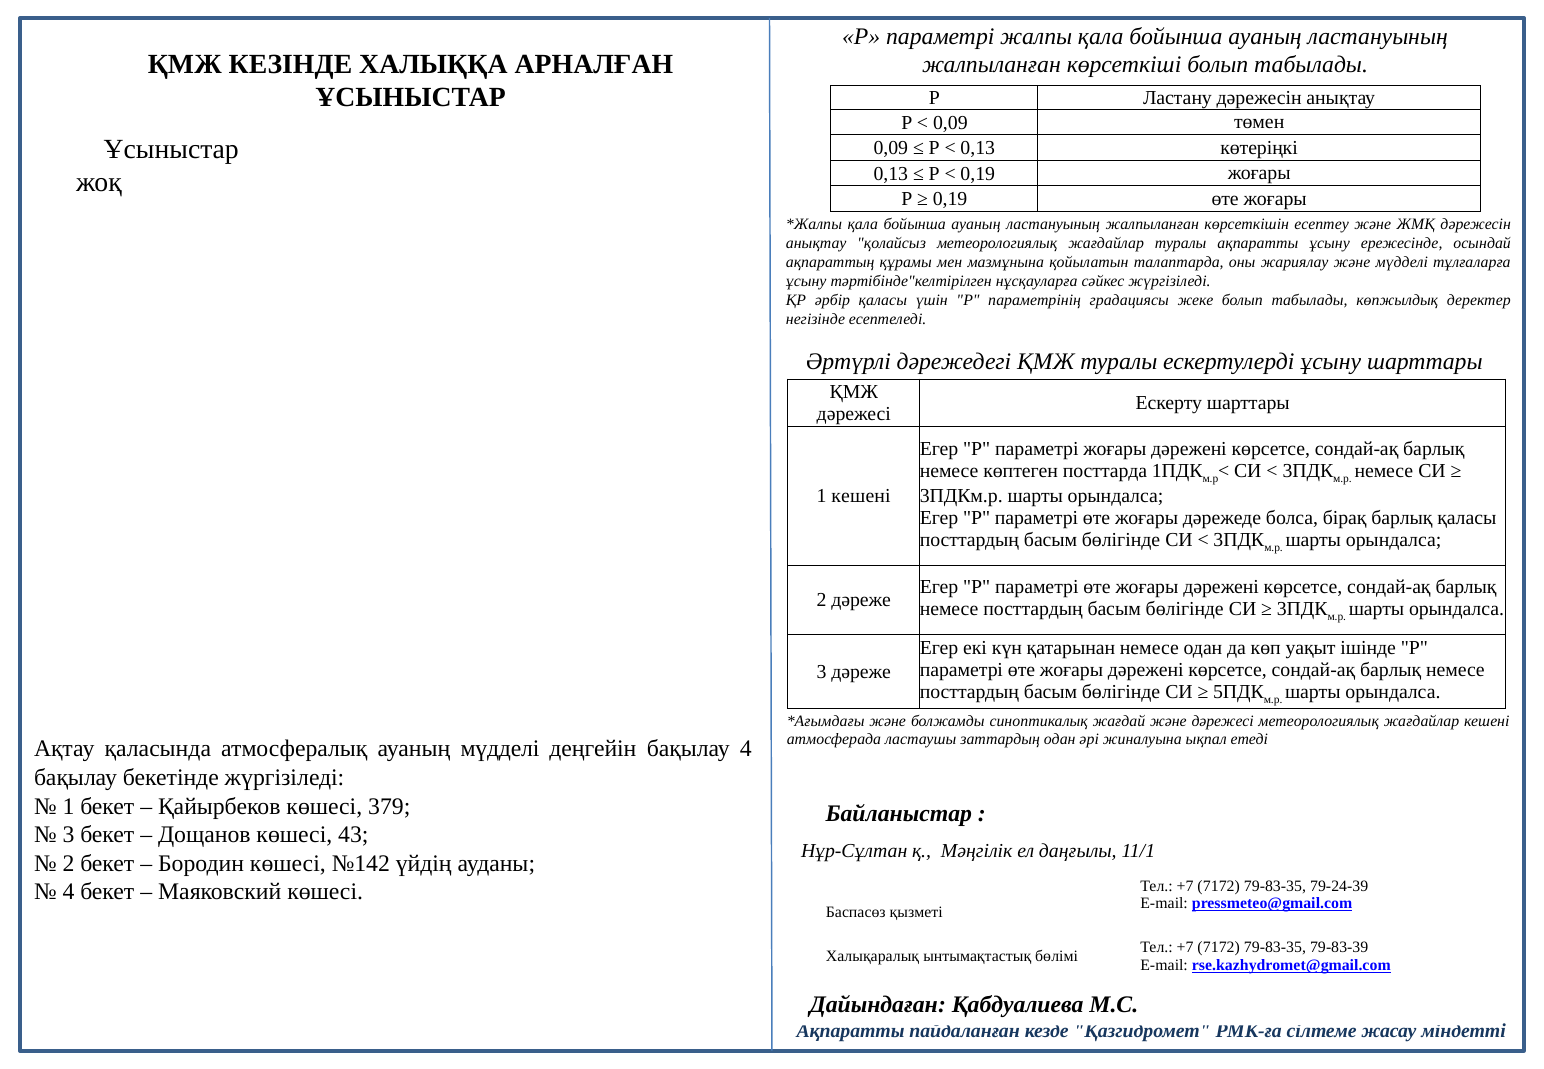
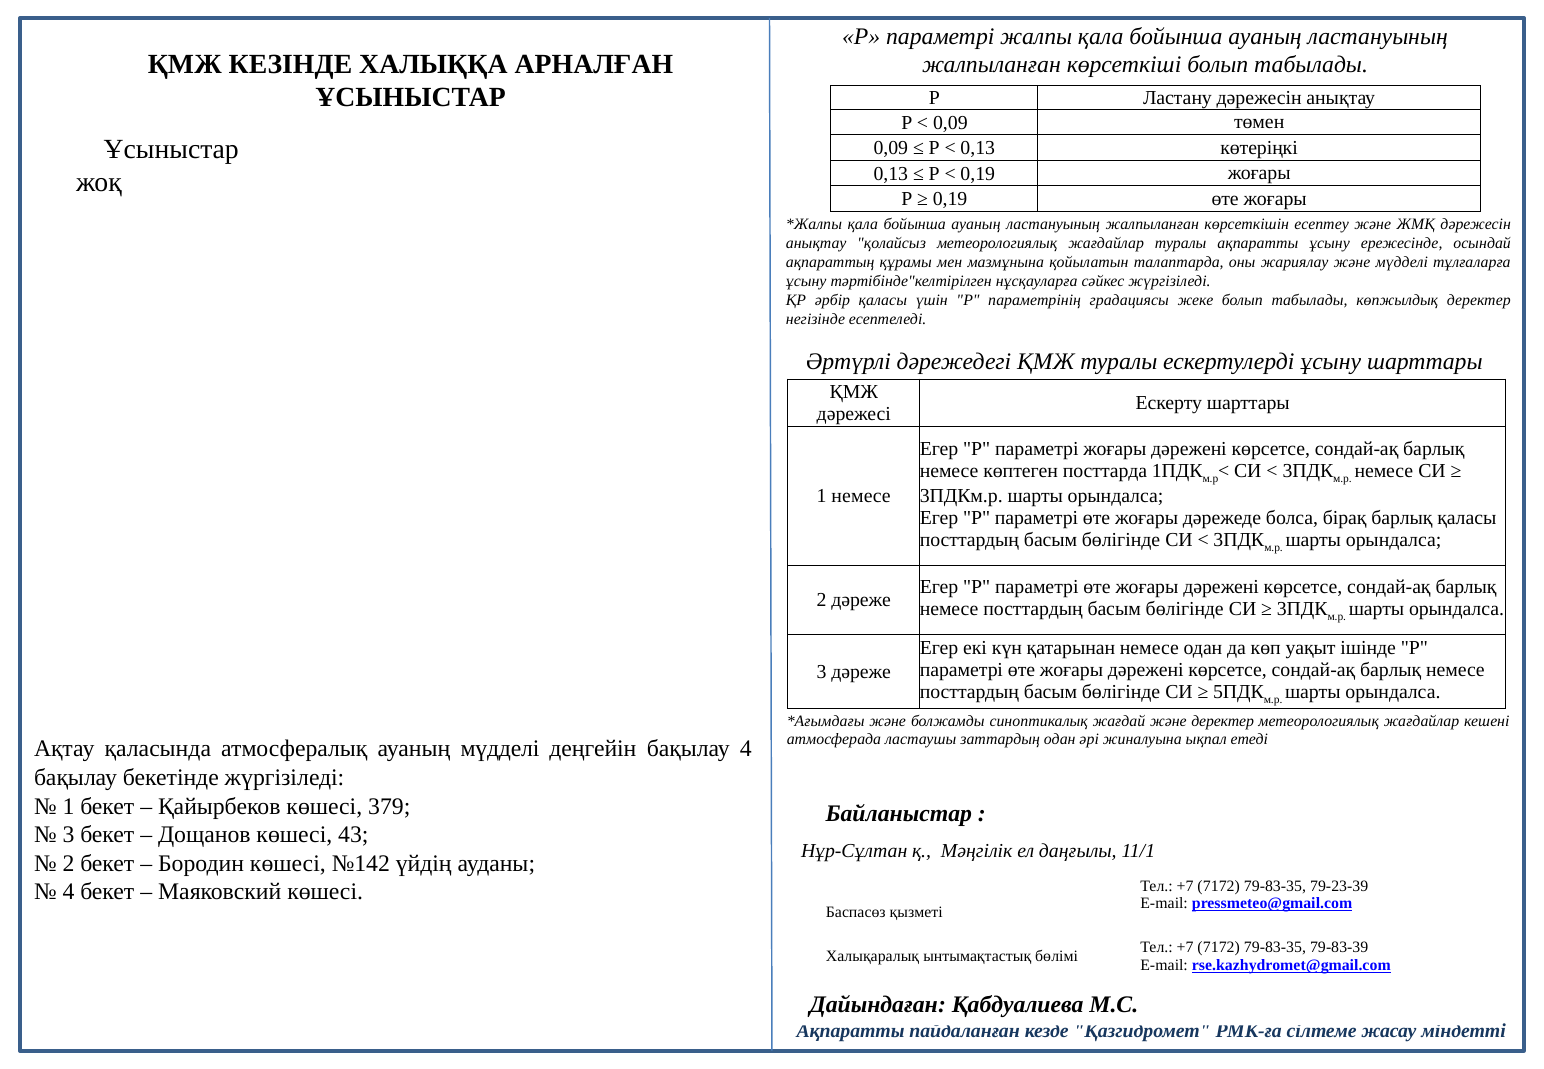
1 кешені: кешені -> немесе (861, 496)
және дәрежесі: дәрежесі -> деректер (1223, 721)
79-24-39: 79-24-39 -> 79-23-39 (1339, 886)
